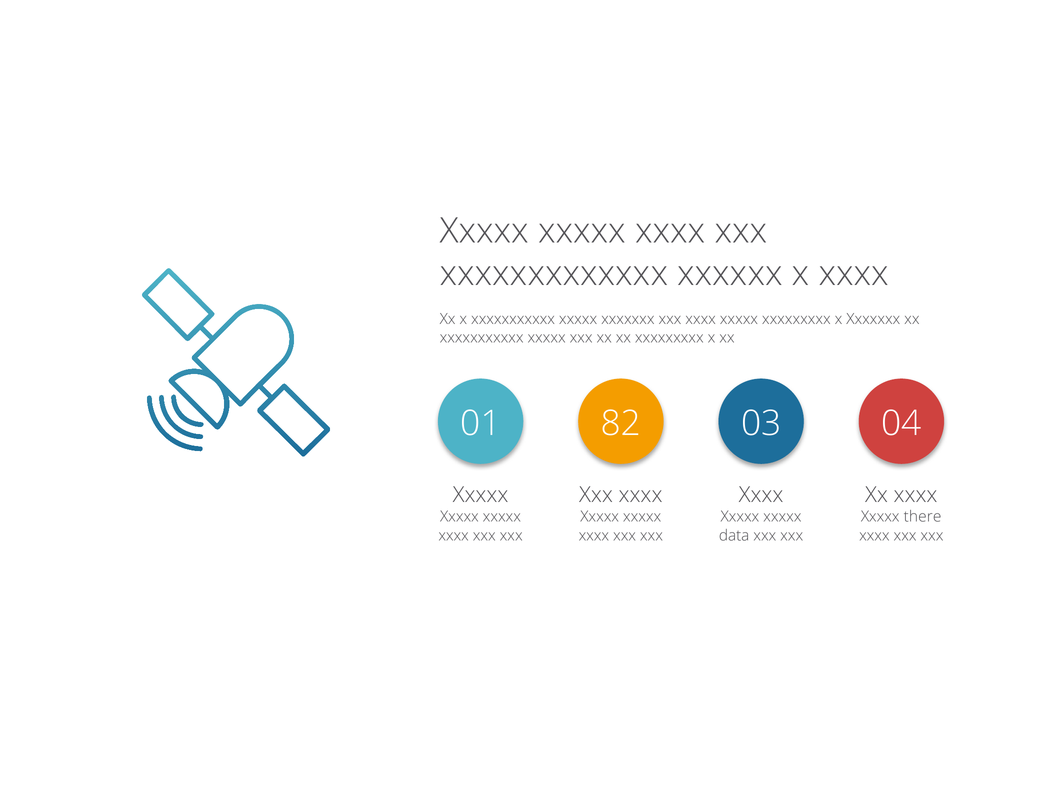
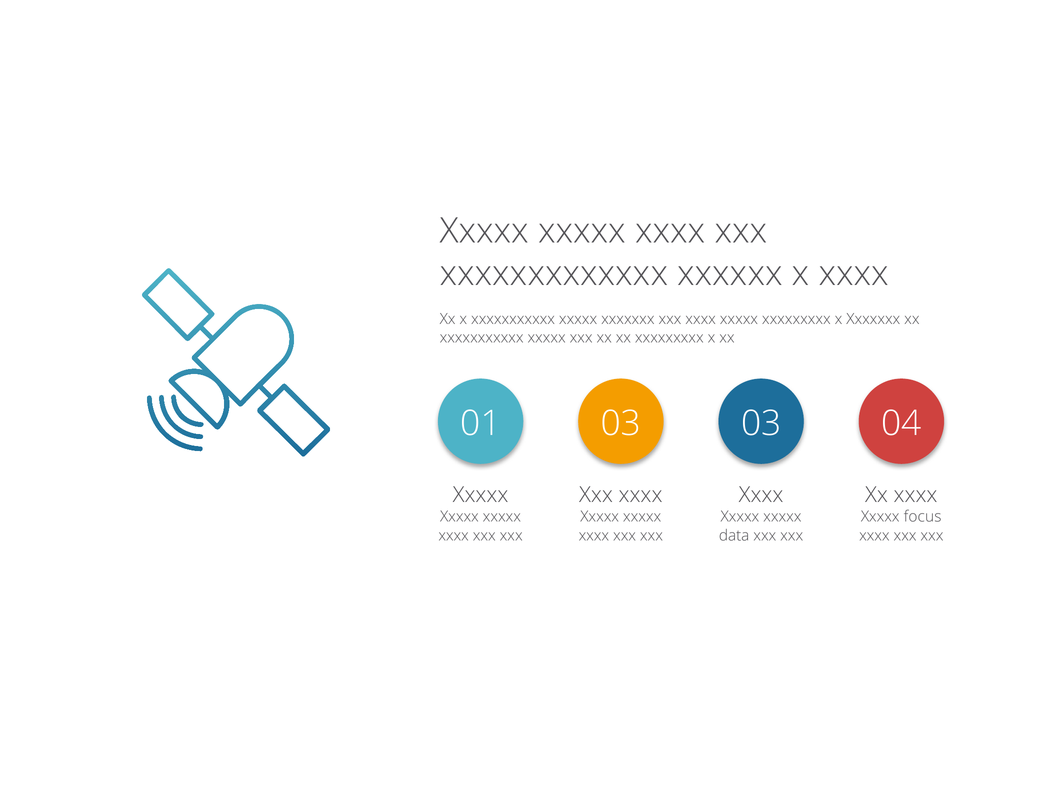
01 82: 82 -> 03 (621, 424)
there: there -> focus (923, 517)
